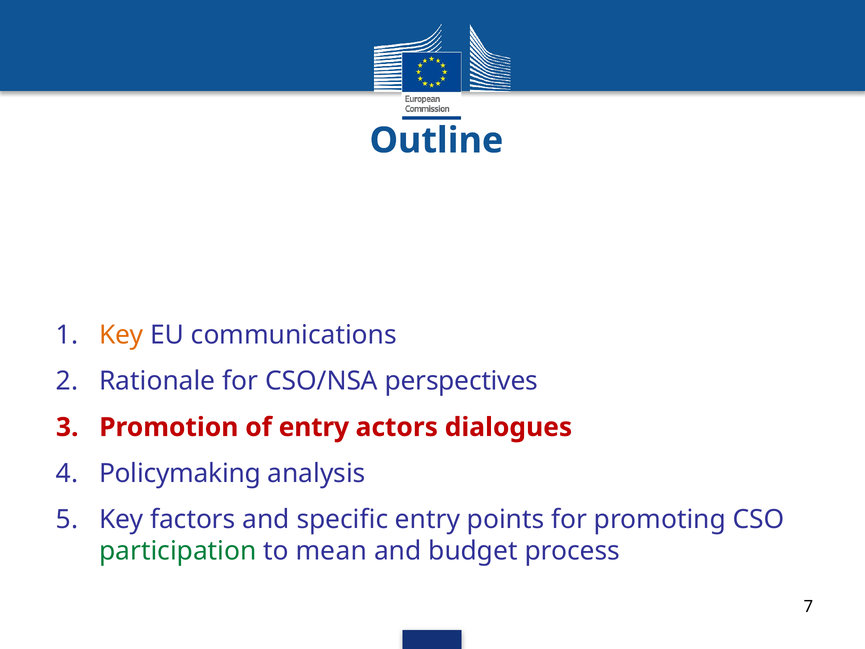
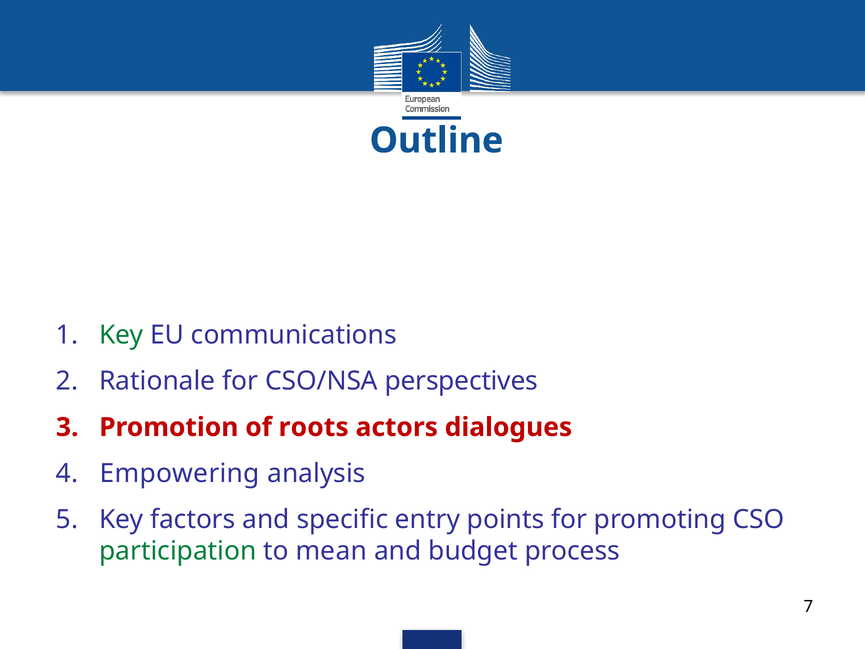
Key colour: orange -> green (121, 335)
of entry: entry -> roots (314, 427)
Policymaking: Policymaking -> Empowering (180, 473)
